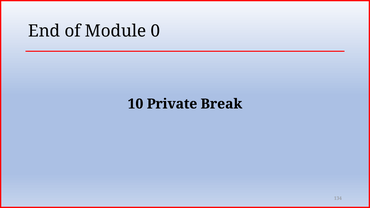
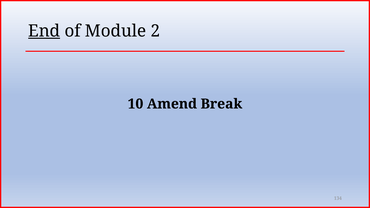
End underline: none -> present (44, 31)
0: 0 -> 2 (155, 31)
Private: Private -> Amend (172, 104)
